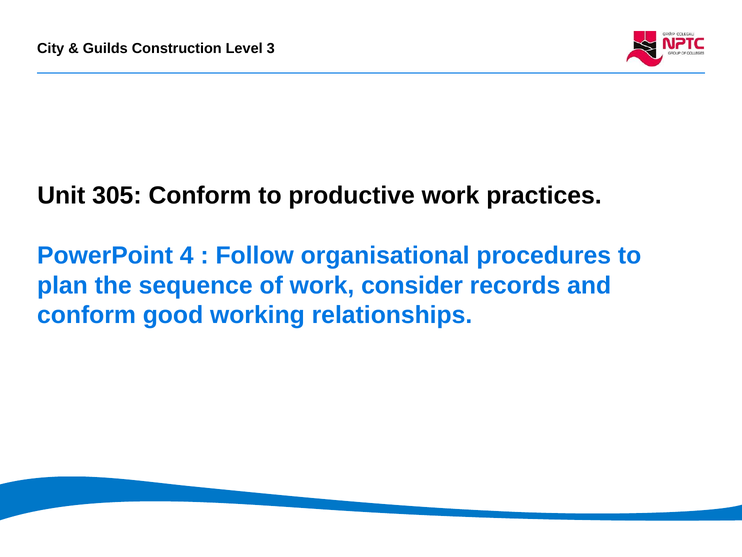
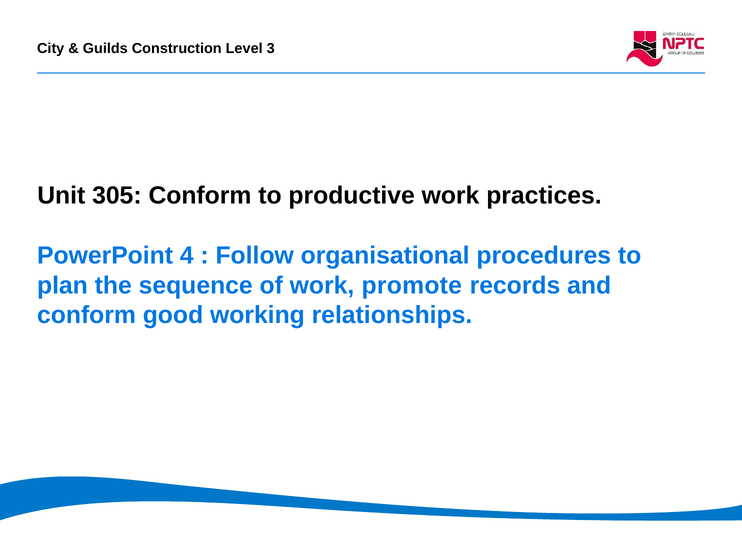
consider: consider -> promote (412, 285)
